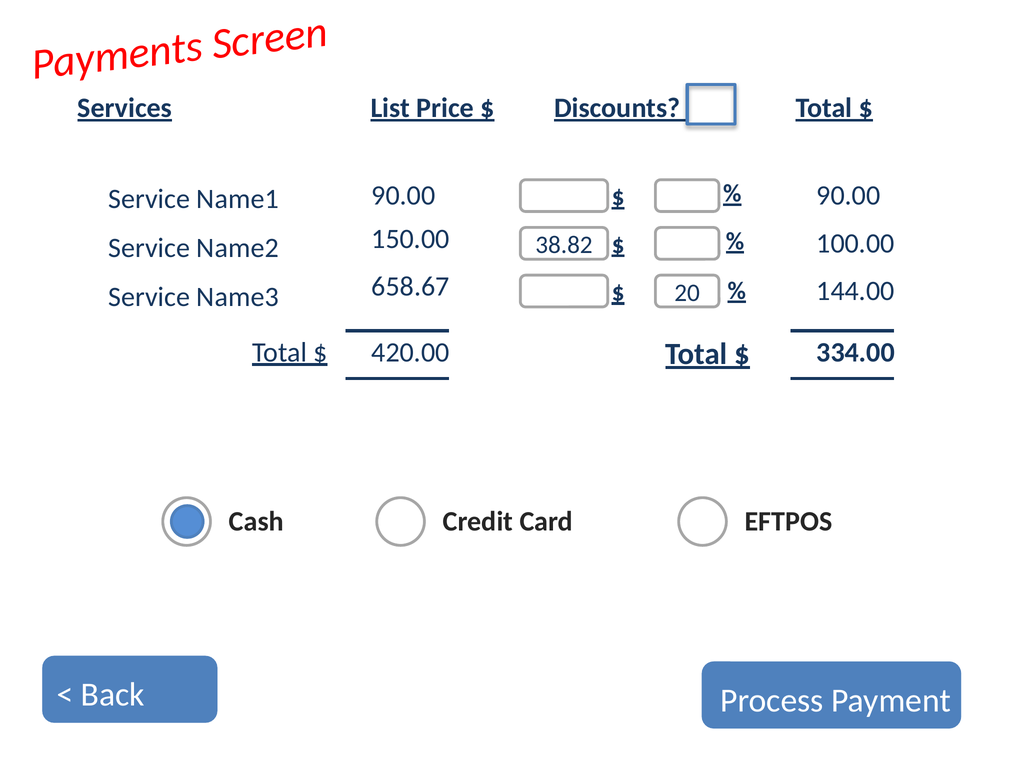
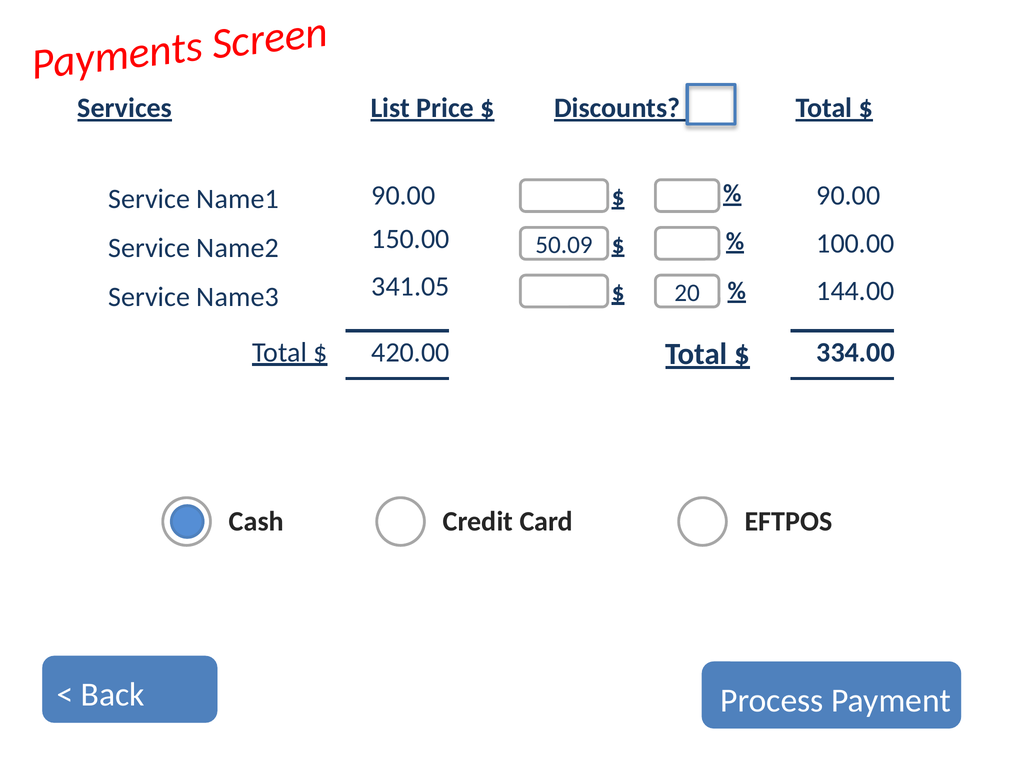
38.82: 38.82 -> 50.09 (564, 245)
658.67: 658.67 -> 341.05 (410, 286)
